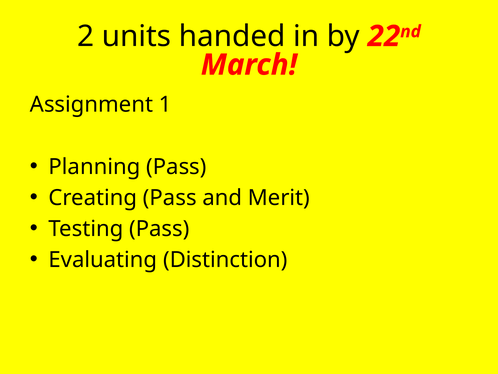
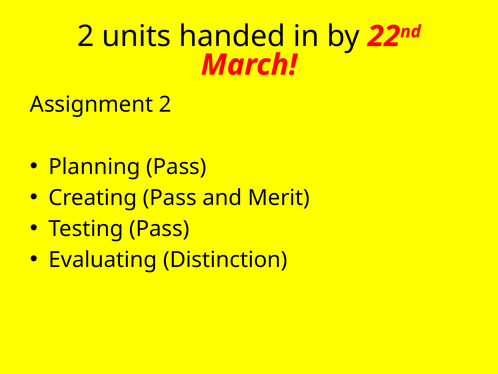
Assignment 1: 1 -> 2 (165, 104)
